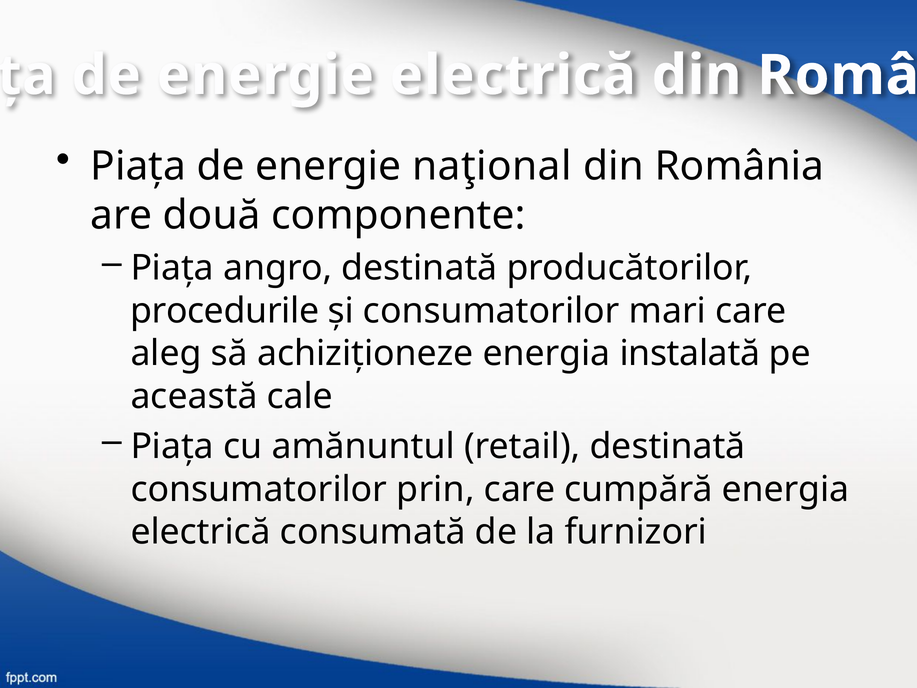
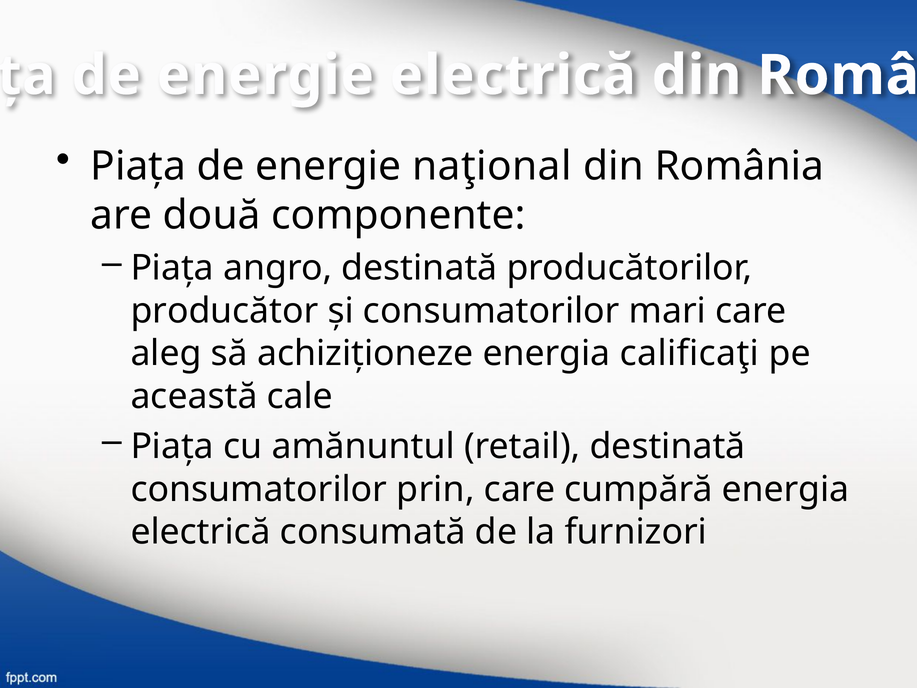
procedurile: procedurile -> producător (224, 311)
instalată: instalată -> calificaţi (689, 354)
